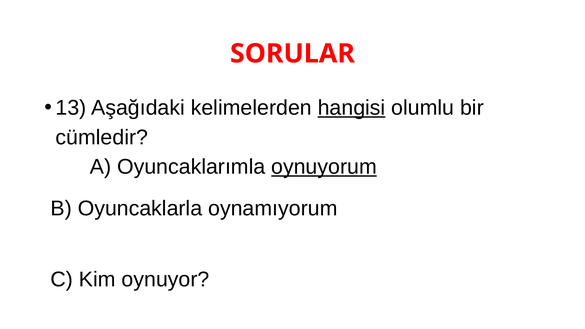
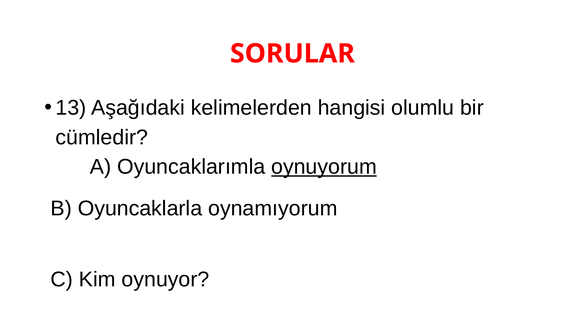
hangisi underline: present -> none (352, 108)
